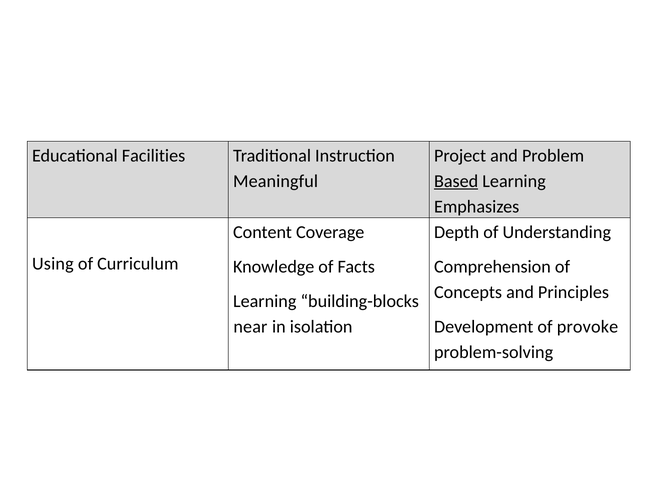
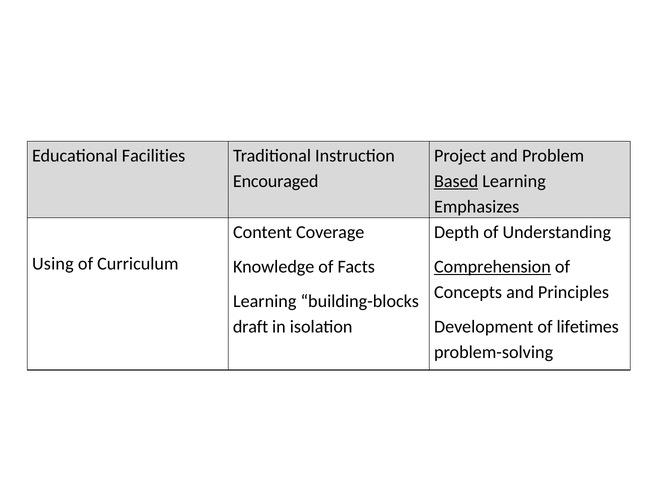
Meaningful: Meaningful -> Encouraged (276, 181)
Comprehension underline: none -> present (492, 267)
near: near -> draft (251, 327)
provoke: provoke -> lifetimes (588, 327)
